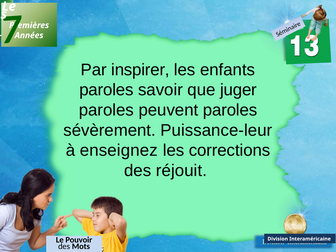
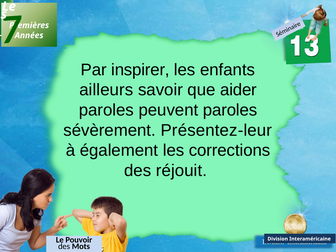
paroles: paroles -> ailleurs (106, 90)
juger: juger -> aider (238, 90)
Puissance-leur: Puissance-leur -> Présentez-leur (216, 130)
enseignez: enseignez -> également (119, 150)
